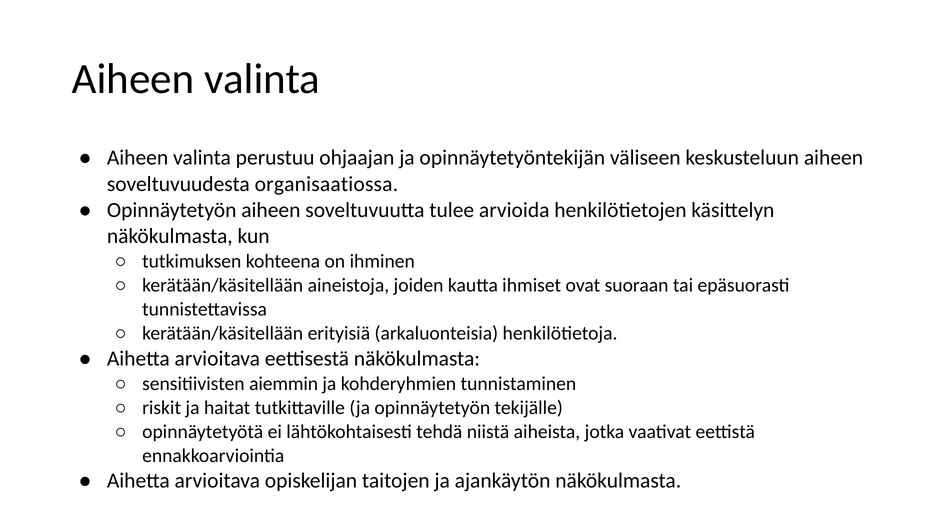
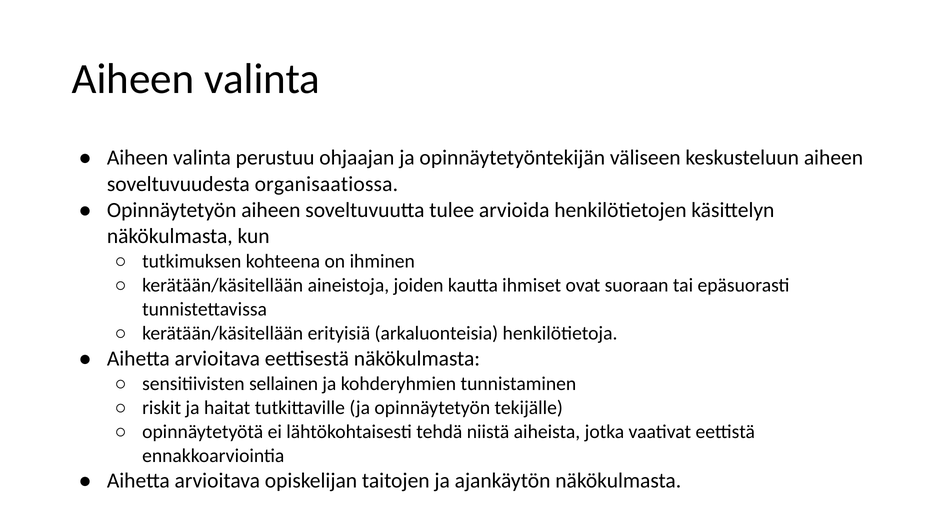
aiemmin: aiemmin -> sellainen (284, 383)
